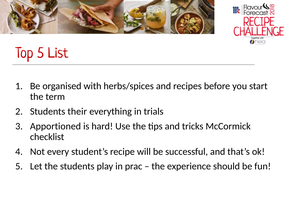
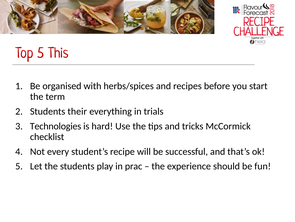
List: List -> This (58, 53)
Apportioned: Apportioned -> Technologies (56, 126)
